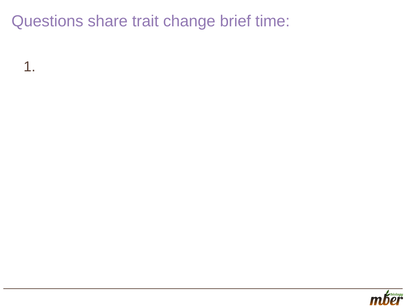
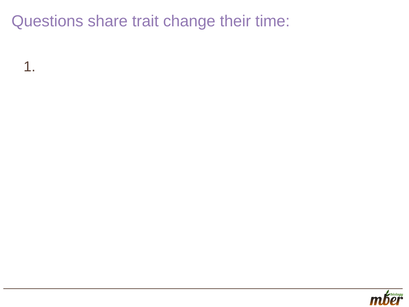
brief: brief -> their (235, 21)
